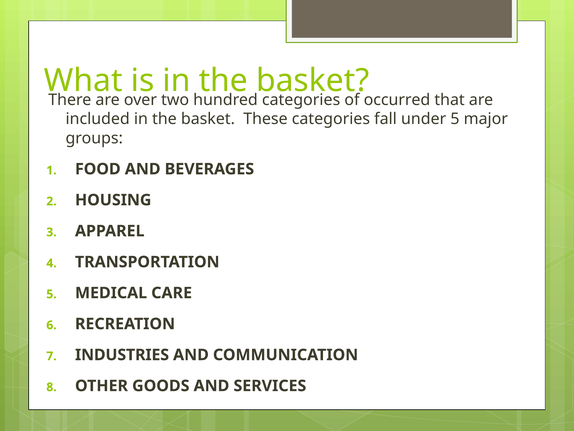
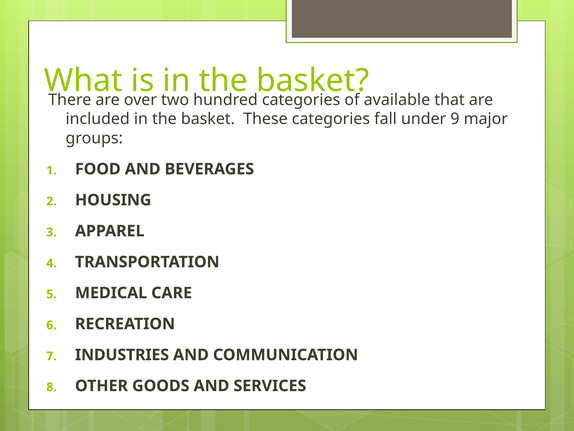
occurred: occurred -> available (397, 100)
under 5: 5 -> 9 (455, 119)
